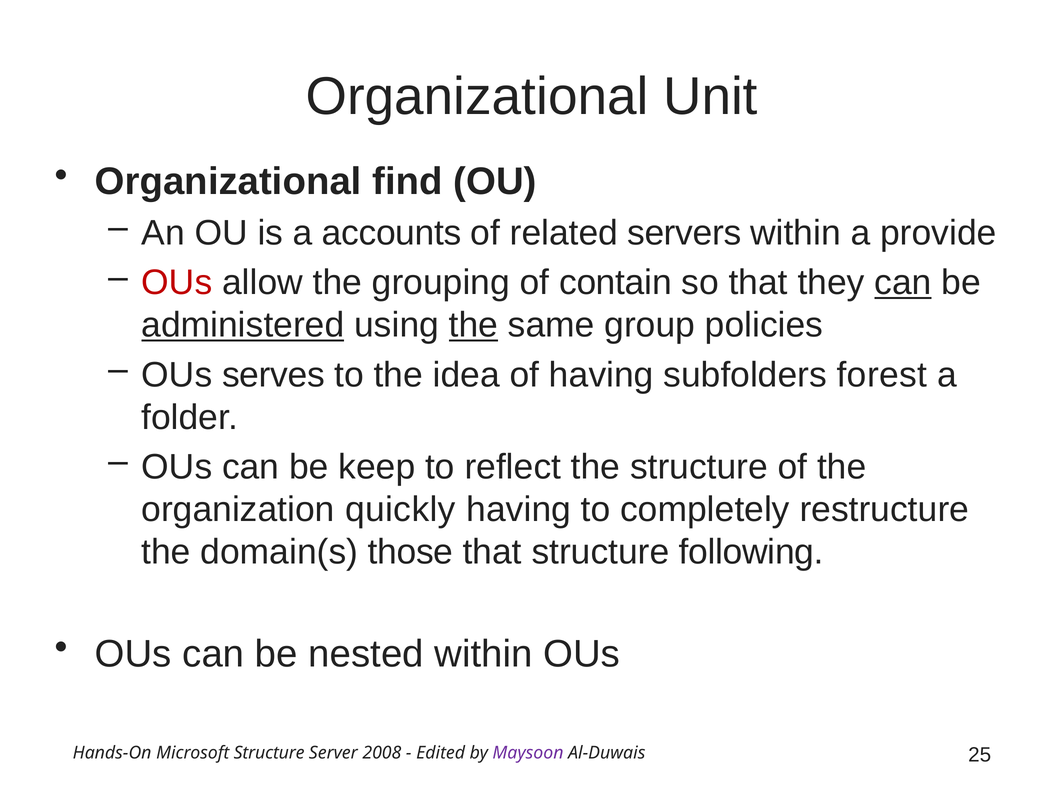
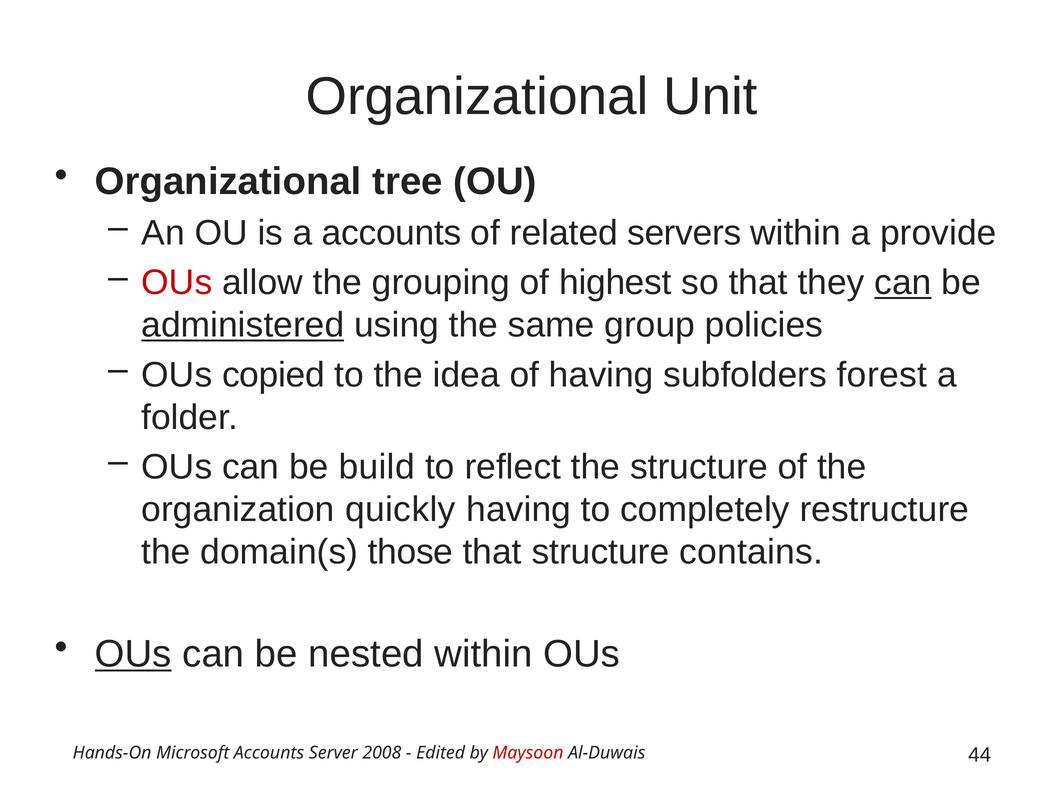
find: find -> tree (408, 182)
contain: contain -> highest (615, 283)
the underline: present -> none (473, 325)
serves: serves -> copied (273, 375)
keep: keep -> build (377, 467)
following: following -> contains (751, 552)
OUs underline: none -> present (133, 654)
Microsoft Structure: Structure -> Accounts (269, 753)
Maysoon colour: purple -> red (528, 753)
25: 25 -> 44 (980, 755)
